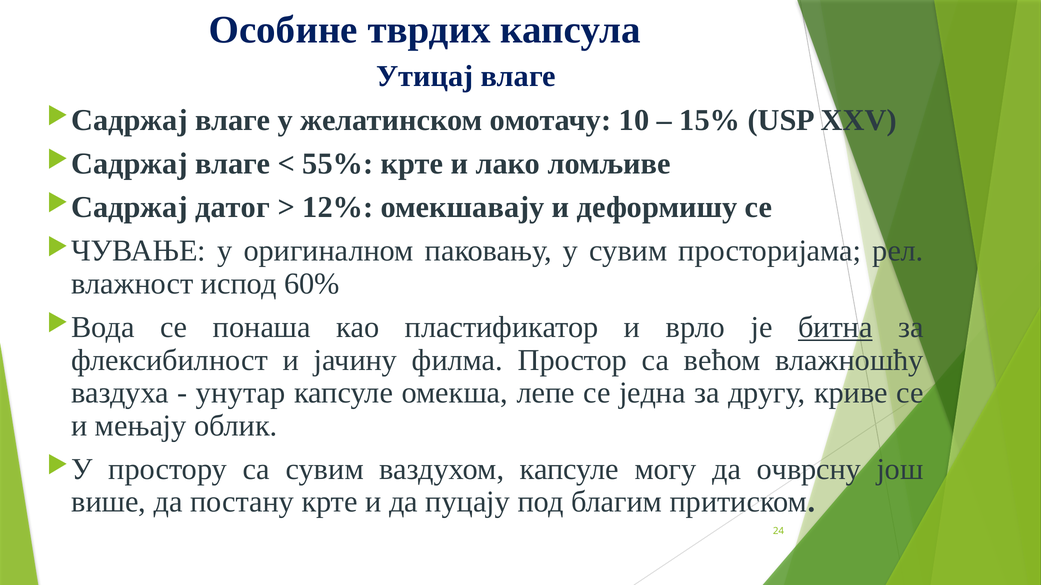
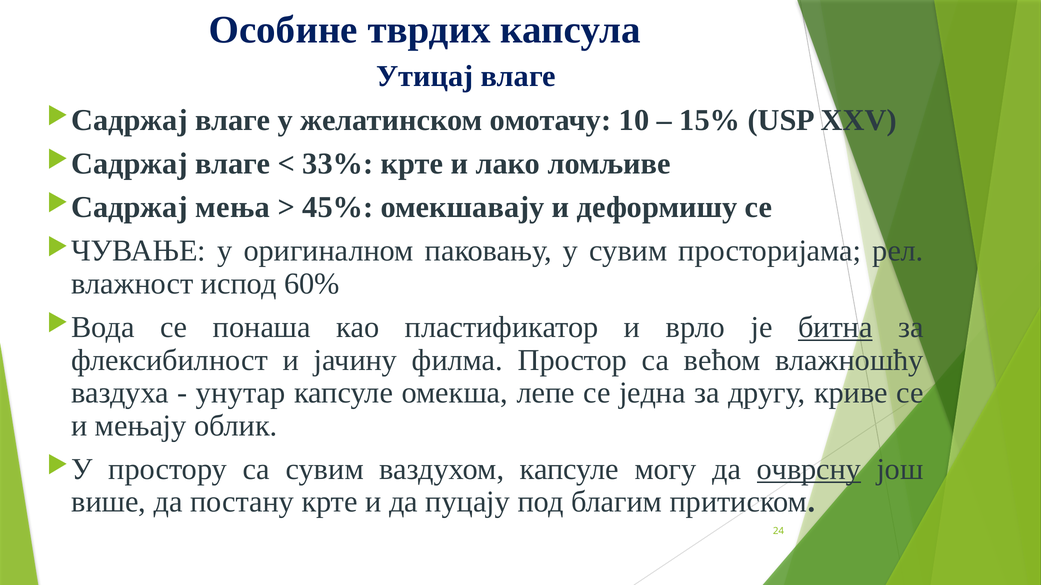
55%: 55% -> 33% (338, 164)
датог: датог -> мења (233, 207)
12%: 12% -> 45% (338, 207)
очврсну underline: none -> present (809, 470)
